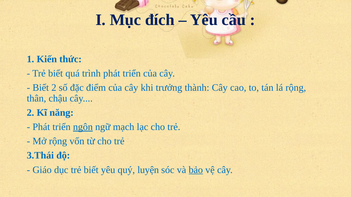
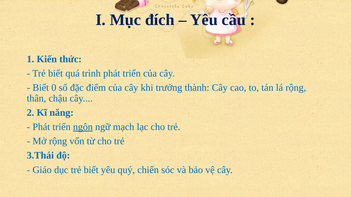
Biết 2: 2 -> 0 (54, 88)
luyện: luyện -> chiến (148, 170)
bảo underline: present -> none (196, 170)
